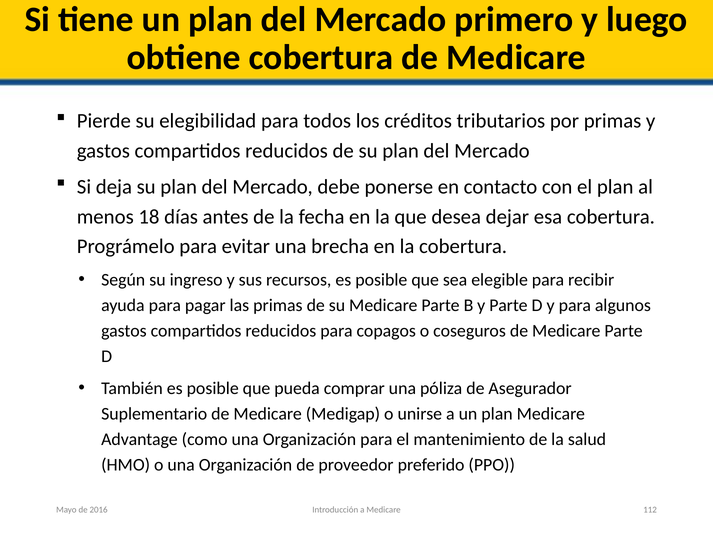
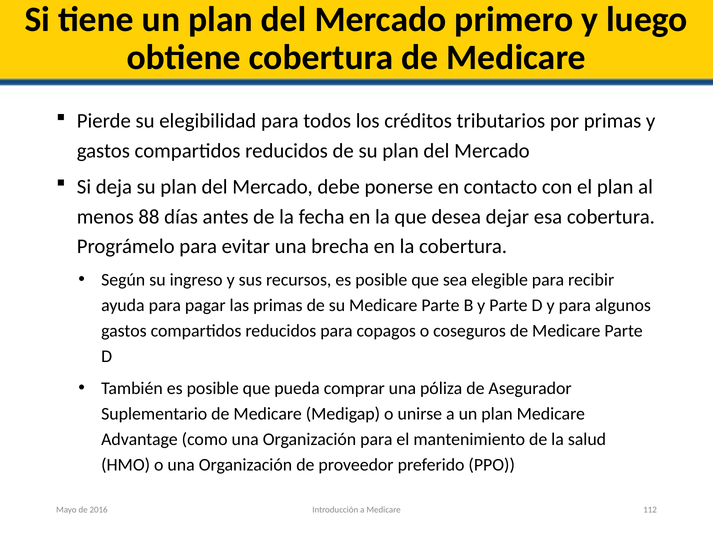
18: 18 -> 88 (149, 217)
